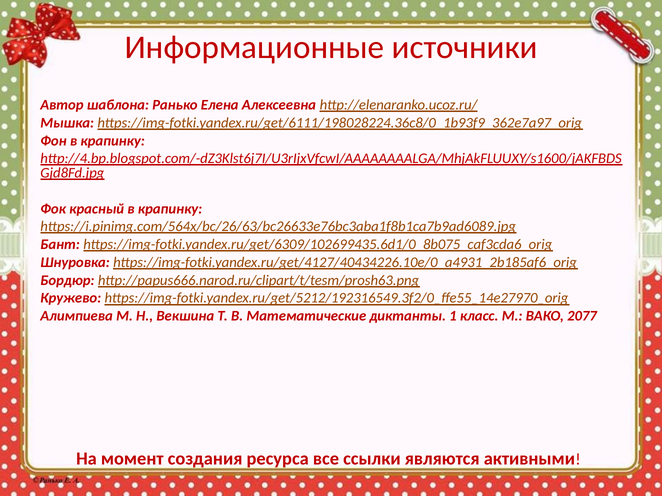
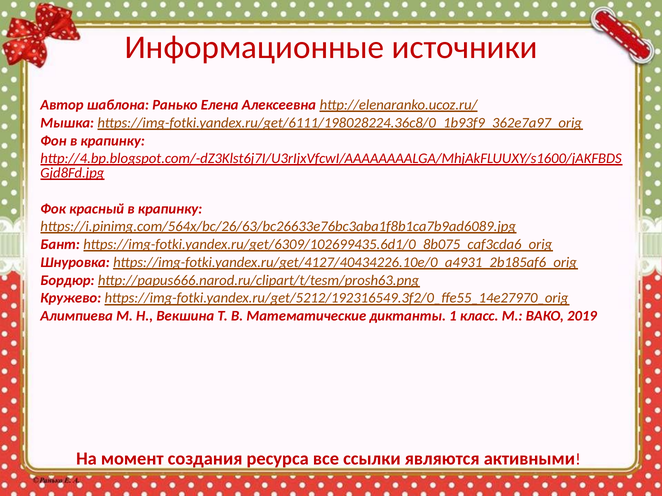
2077: 2077 -> 2019 (582, 316)
